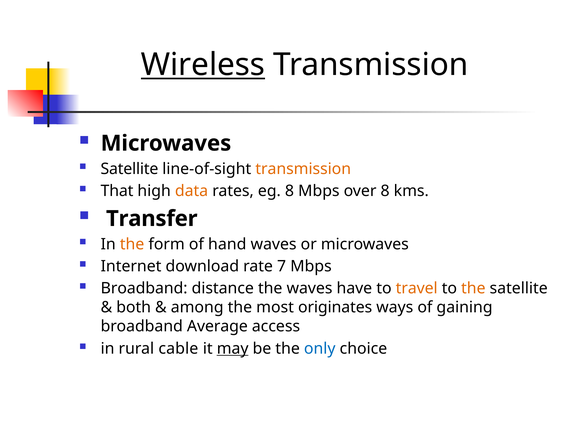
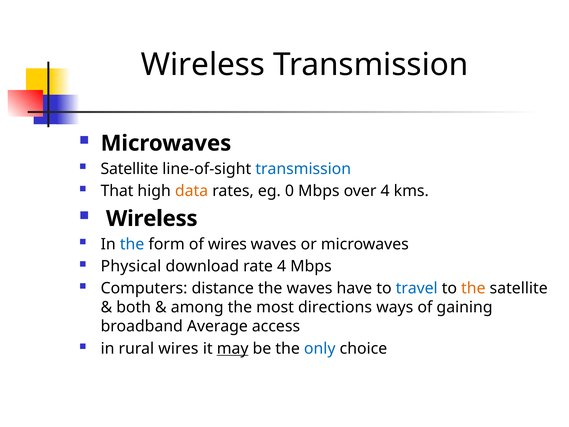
Wireless underline: present -> none (203, 65)
transmission colour: orange -> blue (303, 169)
eg 8: 8 -> 0 (290, 191)
over 8: 8 -> 4 (385, 191)
Transfer: Transfer -> Wireless (152, 219)
the colour: orange -> blue (132, 244)
of hand: hand -> wires (227, 244)
Internet: Internet -> Physical (131, 266)
rate 7: 7 -> 4 (282, 266)
Broadband: Broadband -> Computers (144, 288)
travel colour: orange -> blue (417, 288)
originates: originates -> directions (335, 307)
rural cable: cable -> wires (178, 348)
